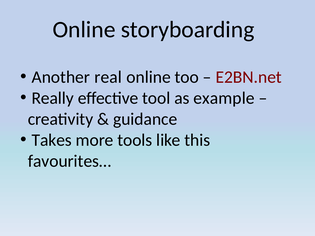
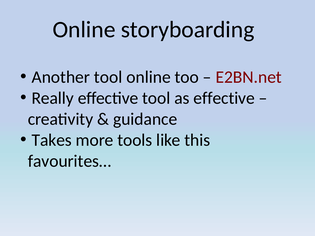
Another real: real -> tool (108, 77)
as example: example -> effective (224, 98)
